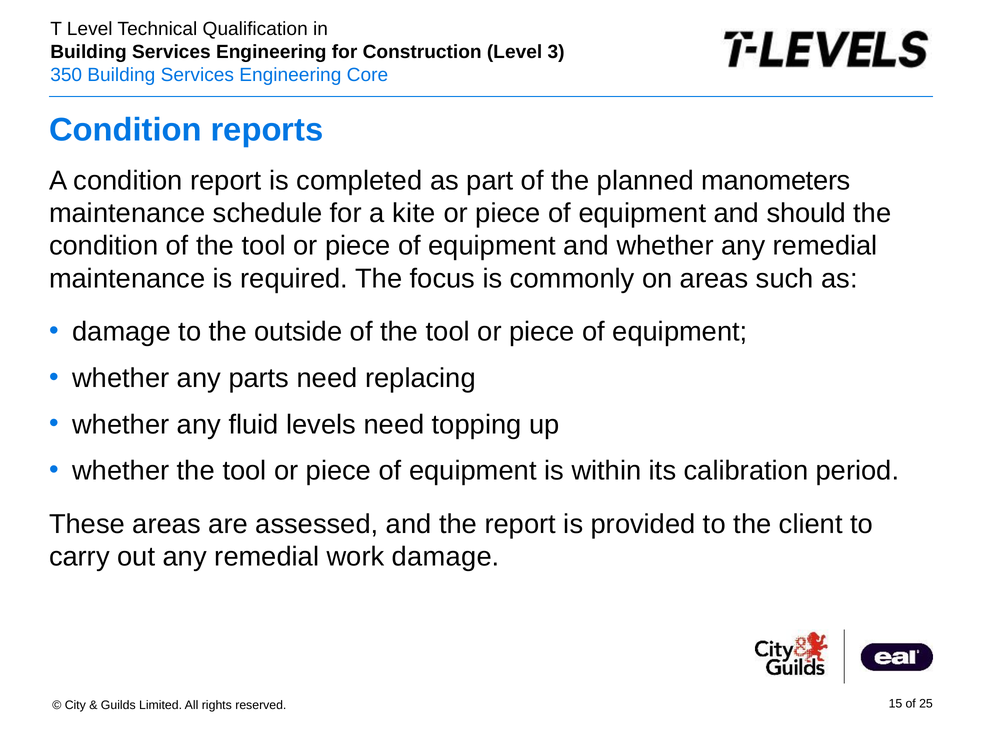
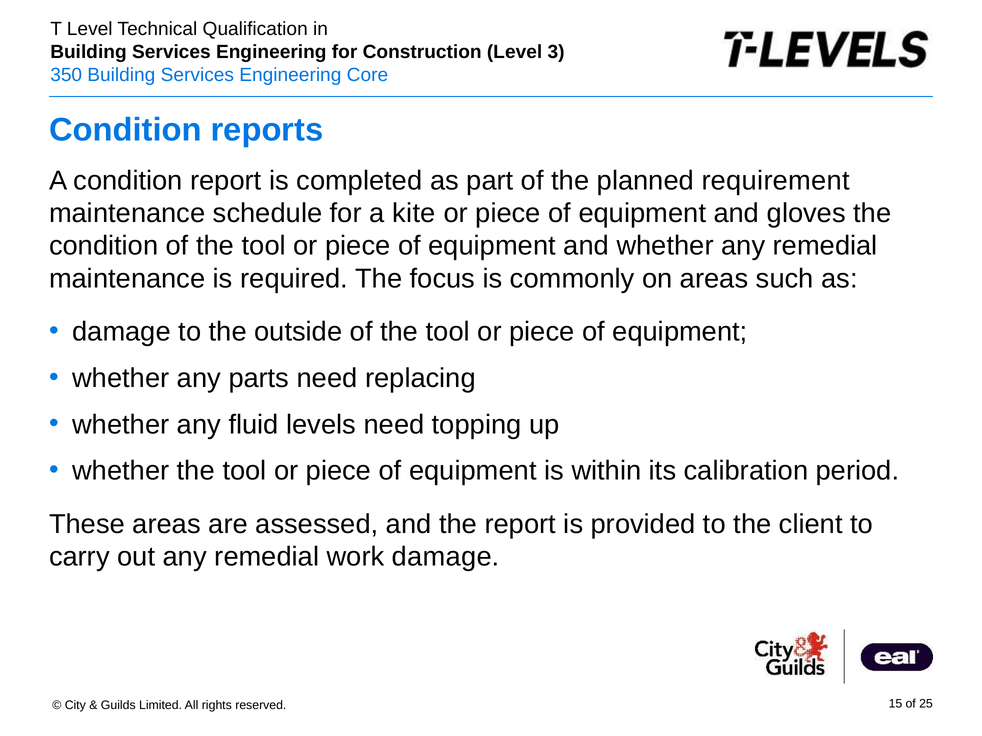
manometers: manometers -> requirement (776, 181)
should: should -> gloves (806, 213)
